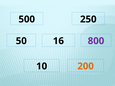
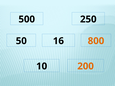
800 colour: purple -> orange (96, 41)
